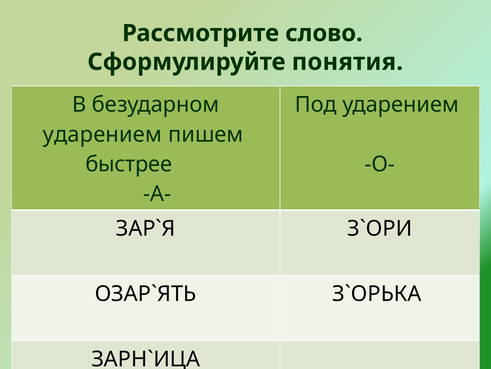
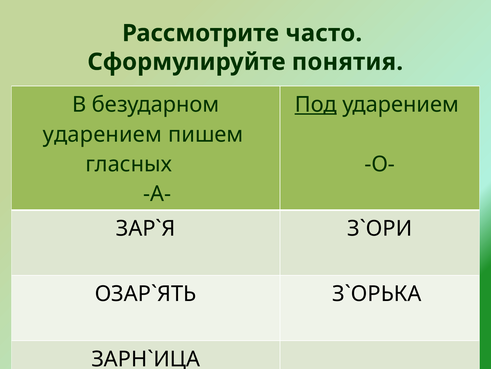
слово: слово -> часто (324, 33)
Под underline: none -> present (316, 105)
быстрее: быстрее -> гласных (129, 164)
